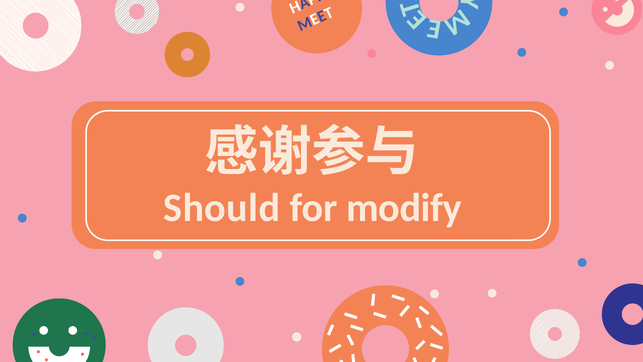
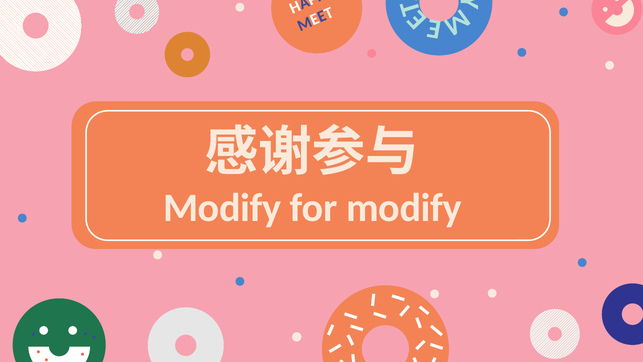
Should: Should -> Modify (222, 208)
